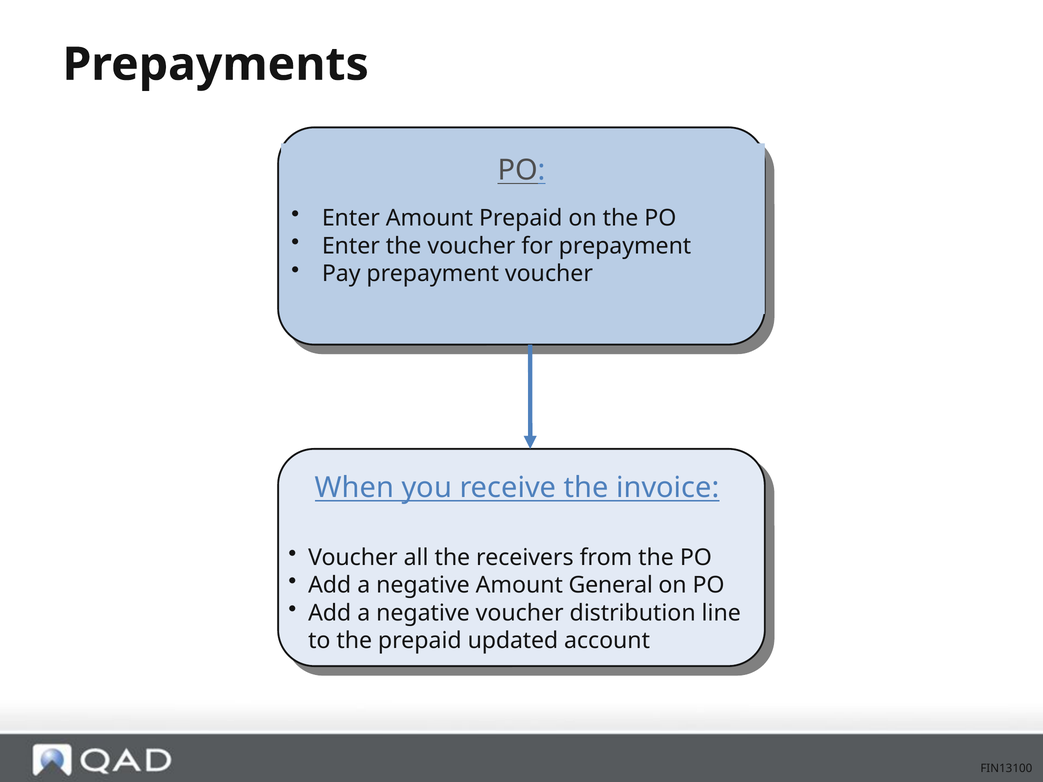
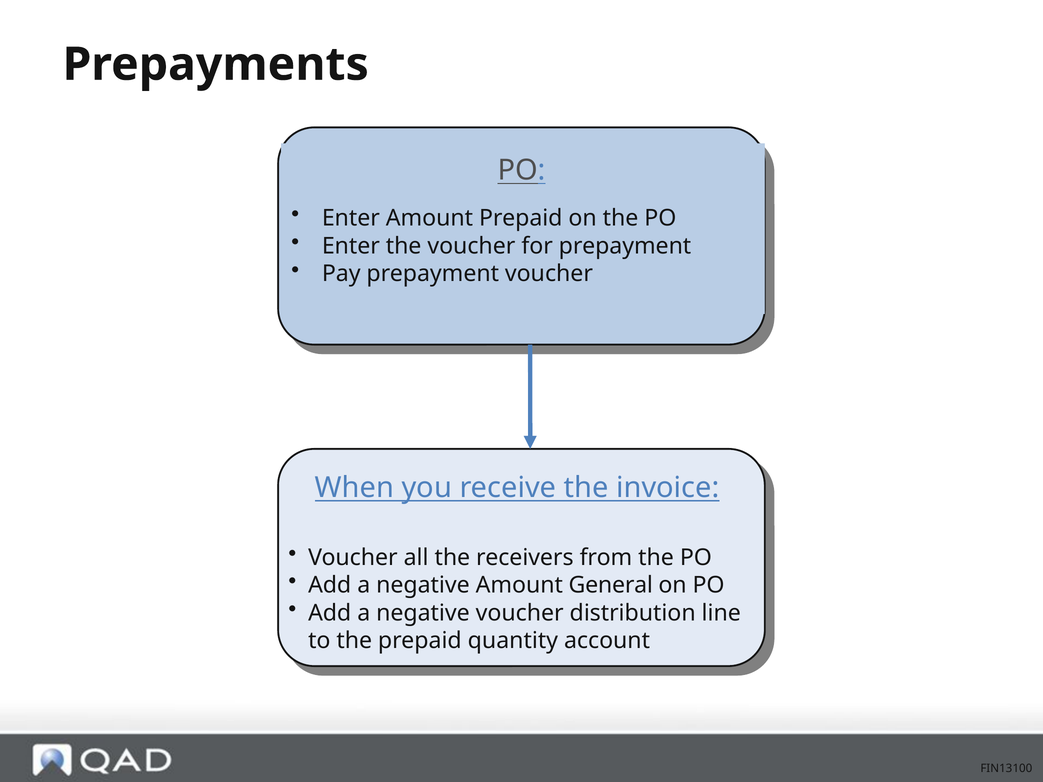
updated: updated -> quantity (513, 641)
